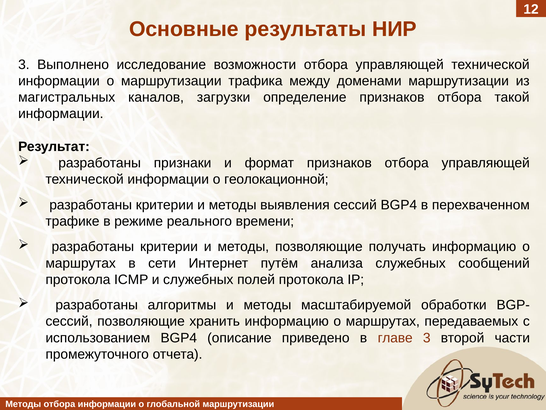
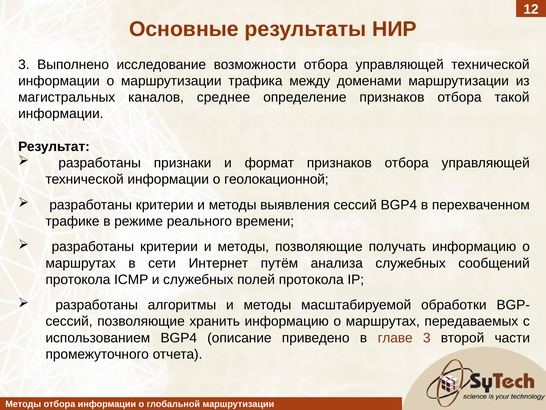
загрузки: загрузки -> среднее (224, 97)
